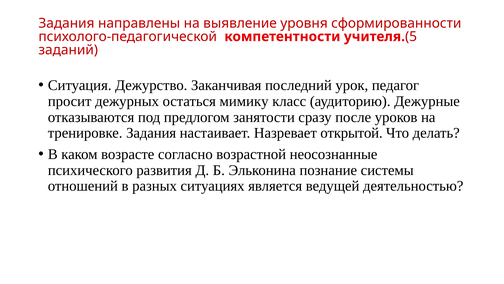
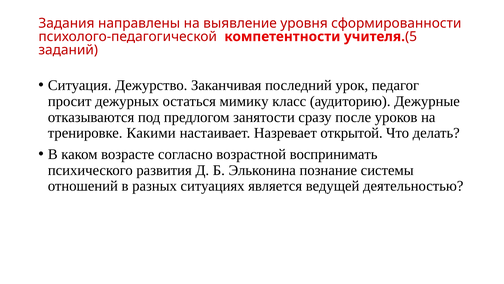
тренировке Задания: Задания -> Какими (151, 133)
неосознанные: неосознанные -> воспринимать (334, 154)
